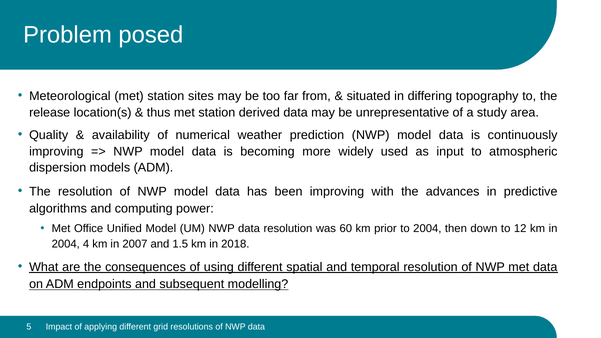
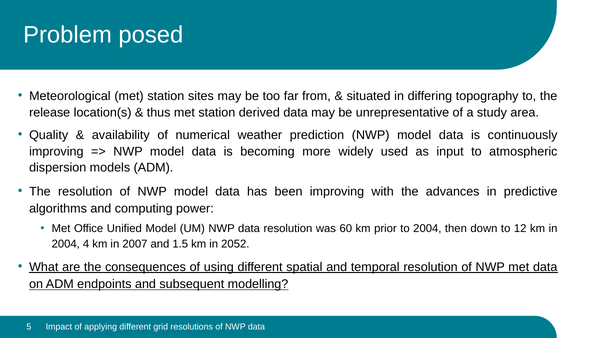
2018: 2018 -> 2052 (235, 244)
